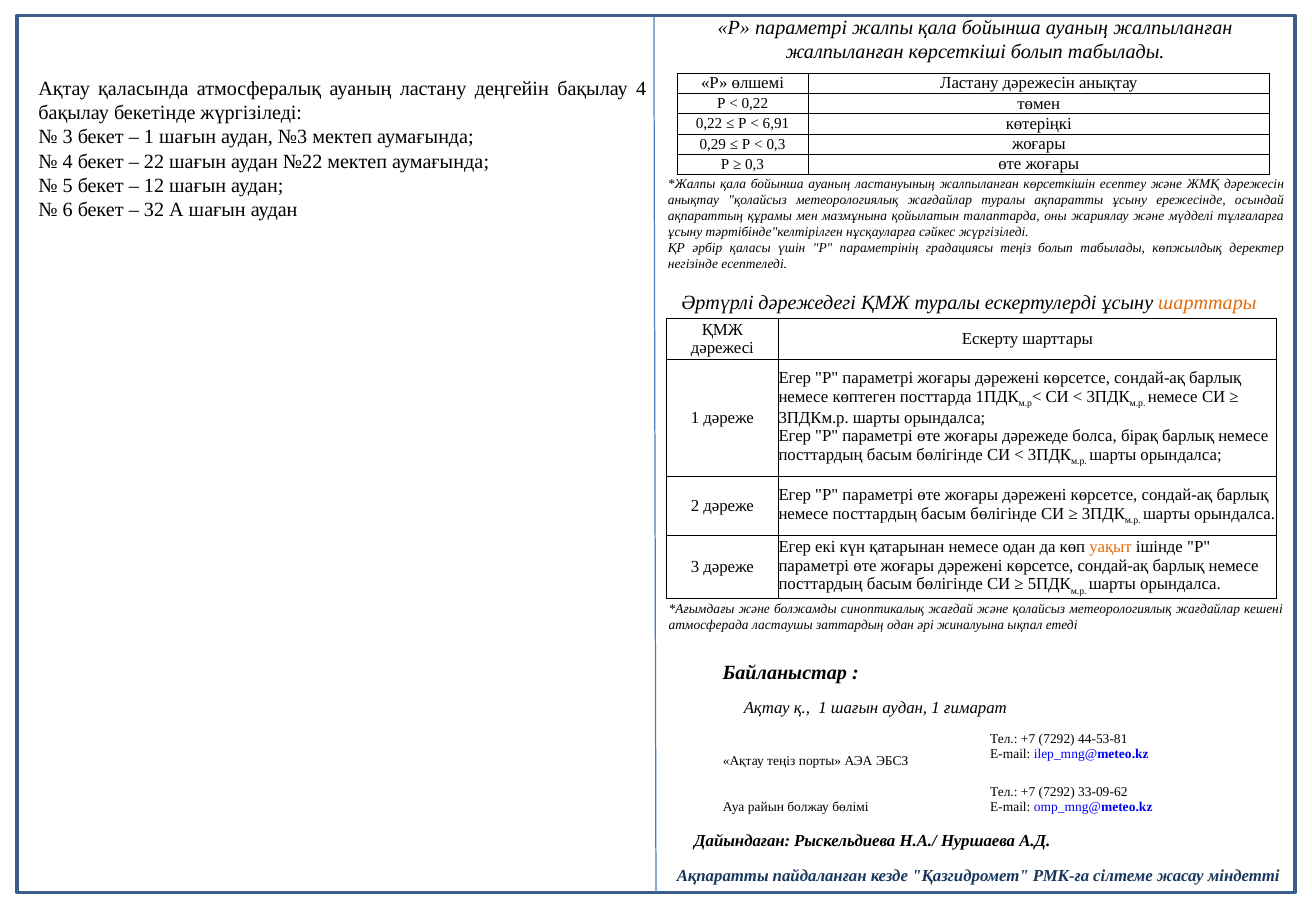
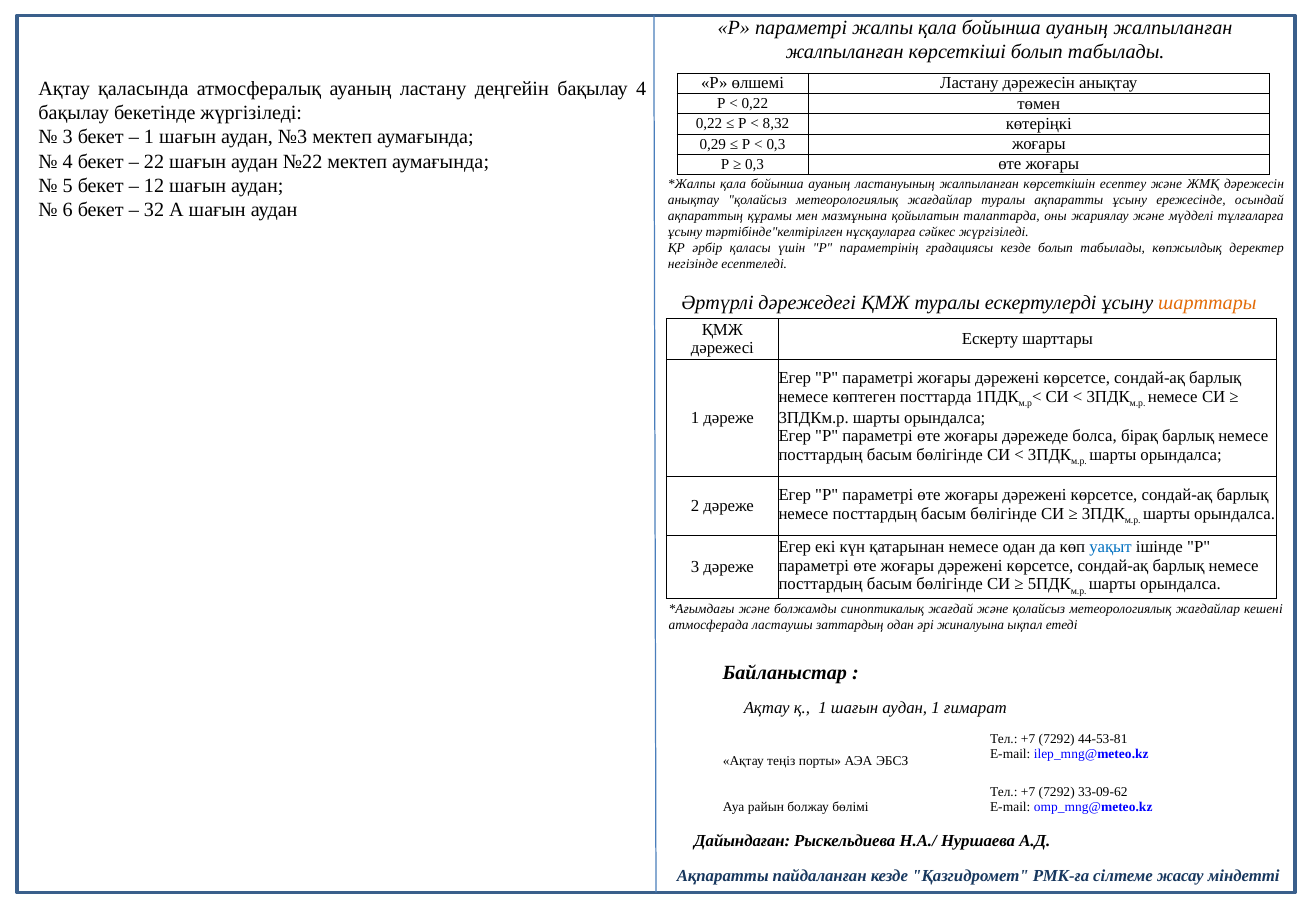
6,91: 6,91 -> 8,32 (776, 124)
градациясы теңіз: теңіз -> кезде (1016, 248)
уақыт colour: orange -> blue (1111, 547)
